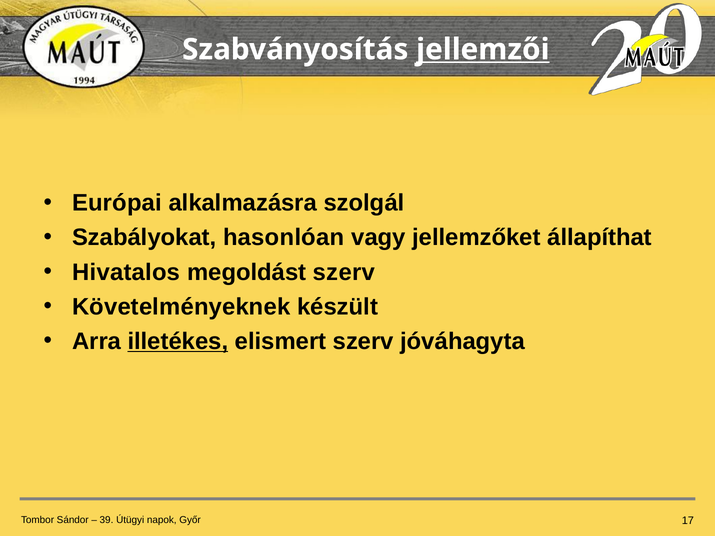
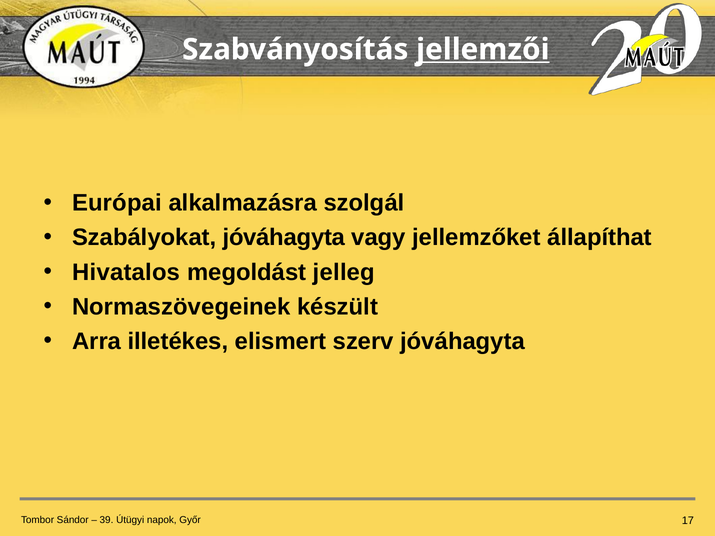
Szabályokat hasonlóan: hasonlóan -> jóváhagyta (284, 238)
megoldást szerv: szerv -> jelleg (344, 272)
Követelményeknek: Követelményeknek -> Normaszövegeinek (181, 307)
illetékes underline: present -> none (178, 341)
